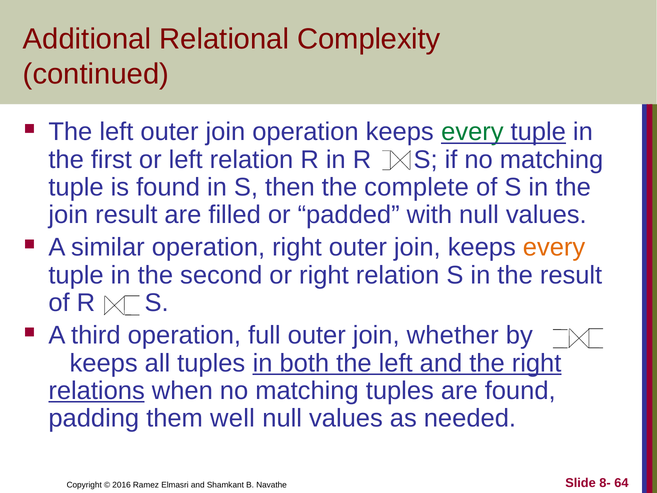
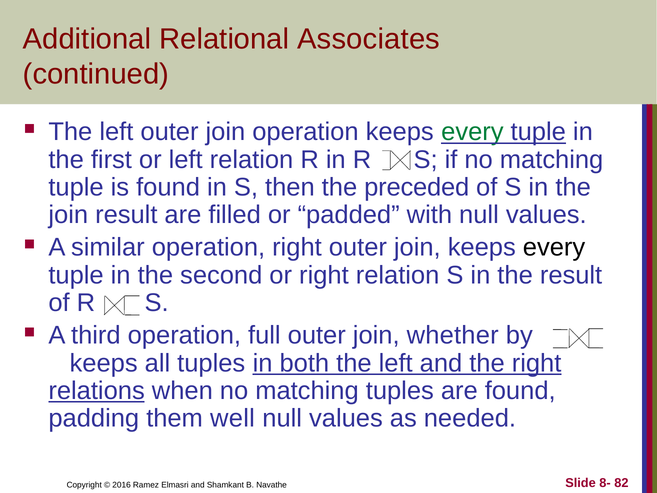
Complexity: Complexity -> Associates (369, 39)
complete: complete -> preceded (417, 187)
every colour: orange -> black (554, 247)
64: 64 -> 82 (621, 483)
